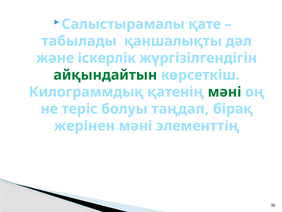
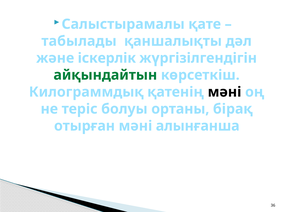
мәні colour: green -> black (225, 92)
таңдап: таңдап -> ортаны (180, 109)
жерінен: жерінен -> отырған (85, 126)
элементтің: элементтің -> алынғанша (198, 126)
